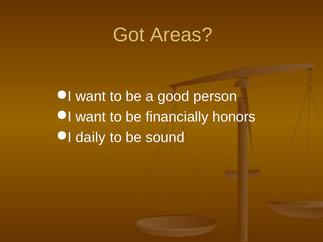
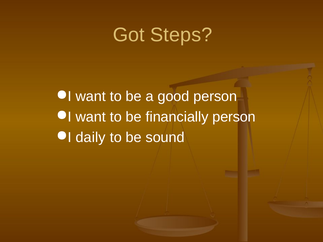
Areas: Areas -> Steps (181, 35)
financially honors: honors -> person (234, 117)
